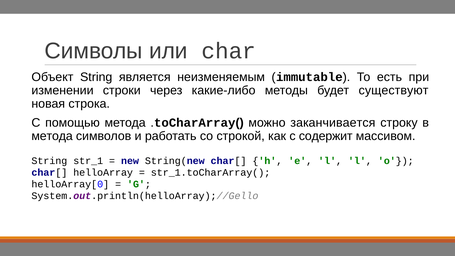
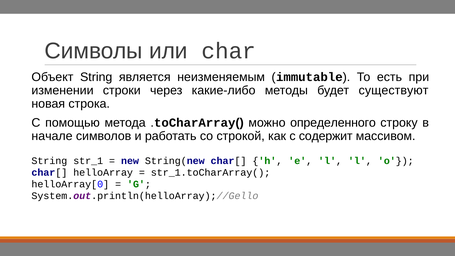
заканчивается: заканчивается -> определенного (333, 123)
метода: метода -> начале (52, 136)
